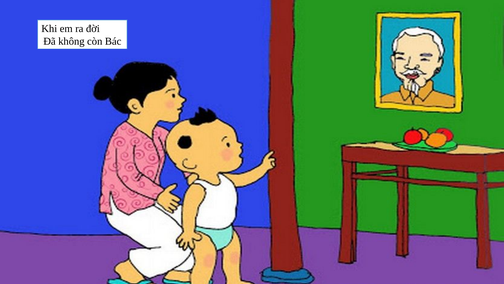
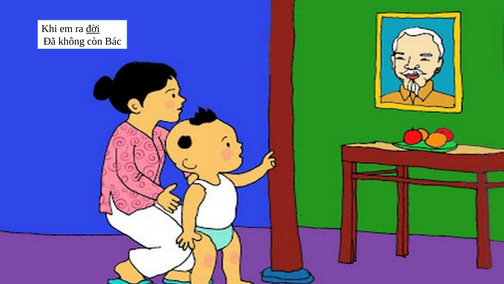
đời underline: none -> present (93, 29)
